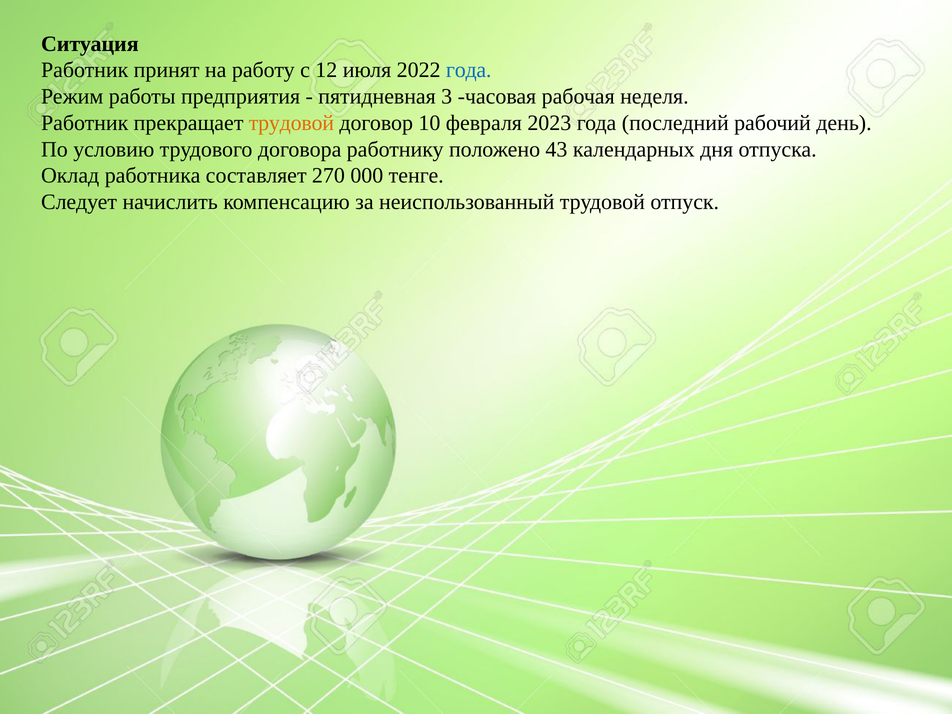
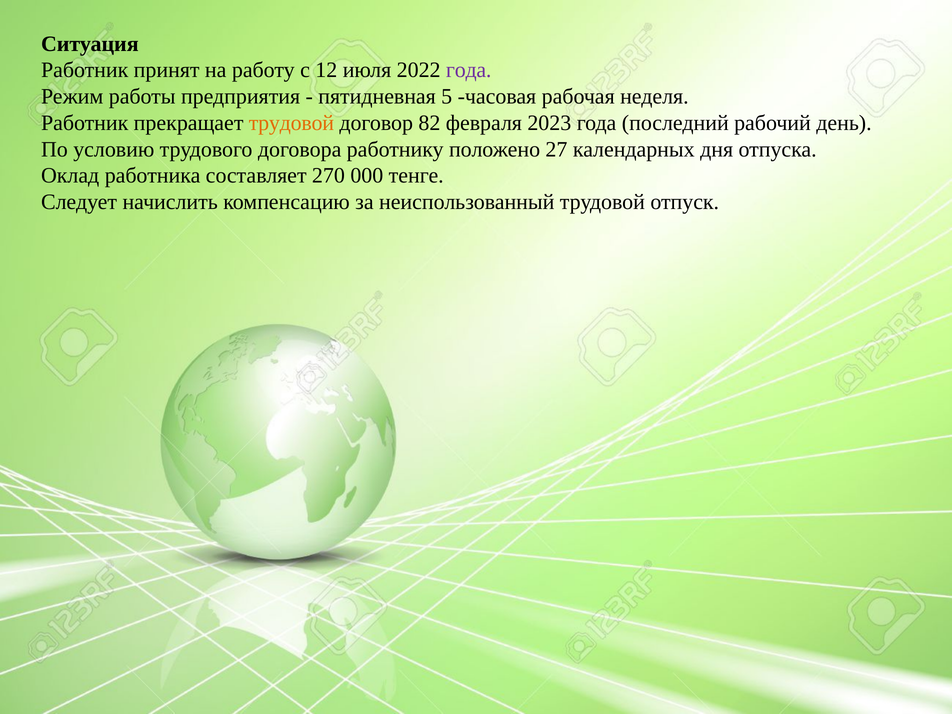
года colour: blue -> purple (469, 70)
3: 3 -> 5 (447, 97)
10: 10 -> 82 (429, 123)
43: 43 -> 27 (556, 149)
